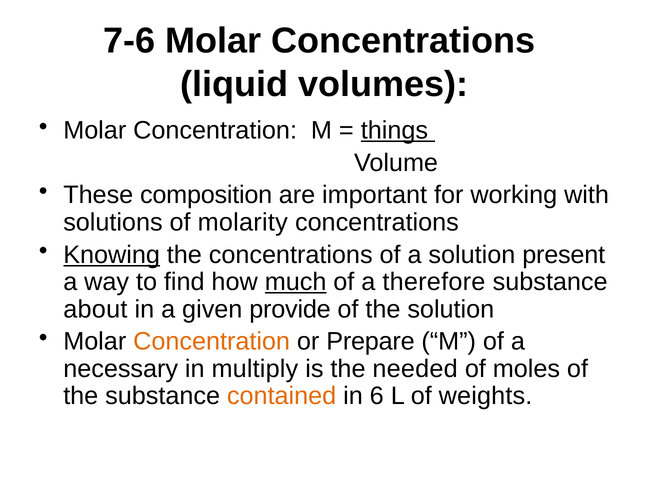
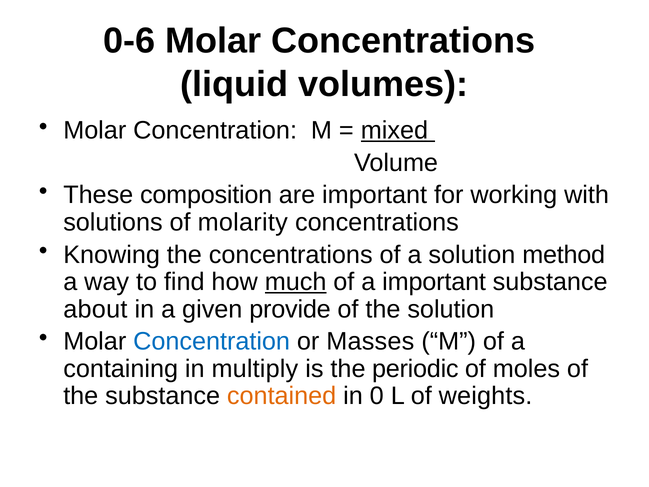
7-6: 7-6 -> 0-6 (129, 41)
things: things -> mixed (394, 130)
Knowing underline: present -> none (112, 255)
present: present -> method (564, 255)
a therefore: therefore -> important (434, 282)
Concentration colour: orange -> blue (212, 341)
Prepare: Prepare -> Masses (370, 341)
necessary: necessary -> containing (121, 369)
needed: needed -> periodic (415, 369)
6: 6 -> 0 (377, 396)
